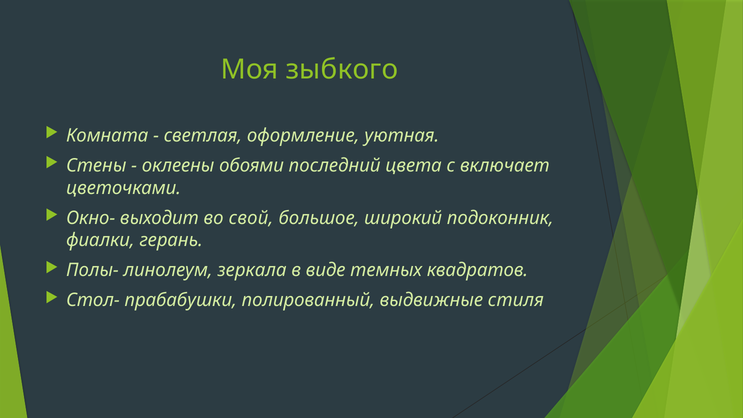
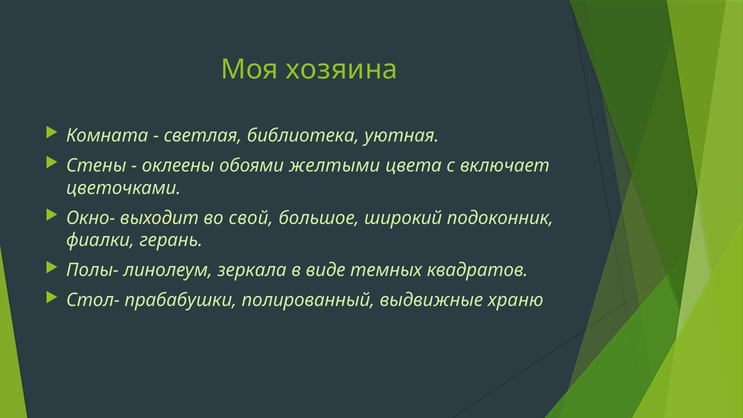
зыбкого: зыбкого -> хозяина (342, 70)
оформление: оформление -> библиотека (303, 136)
последний: последний -> желтыми (335, 166)
стиля: стиля -> храню (516, 300)
